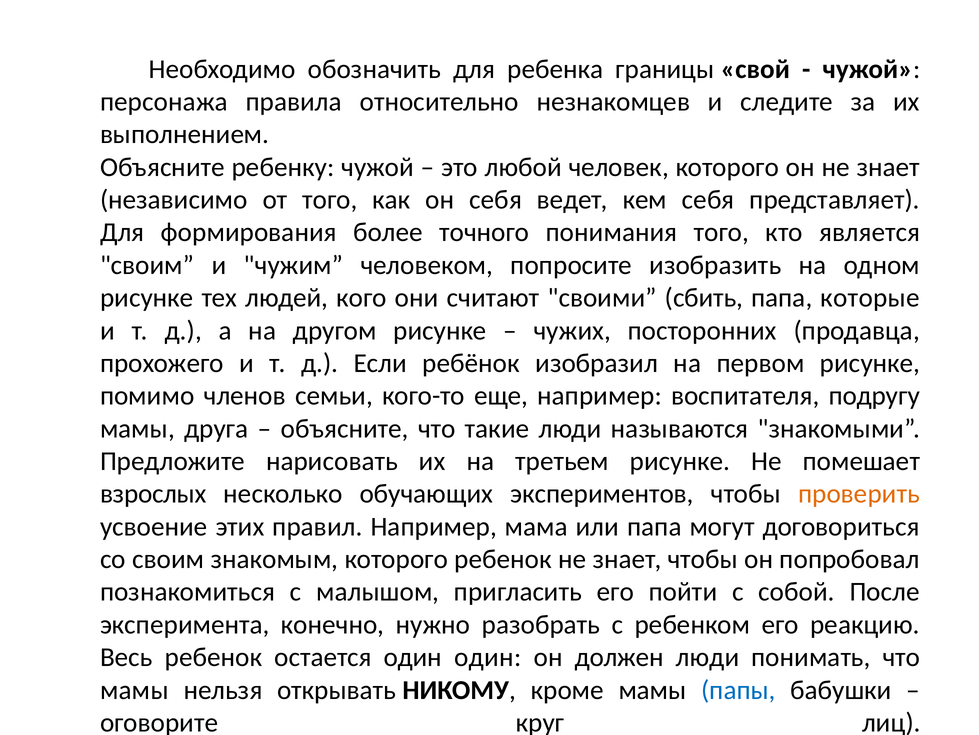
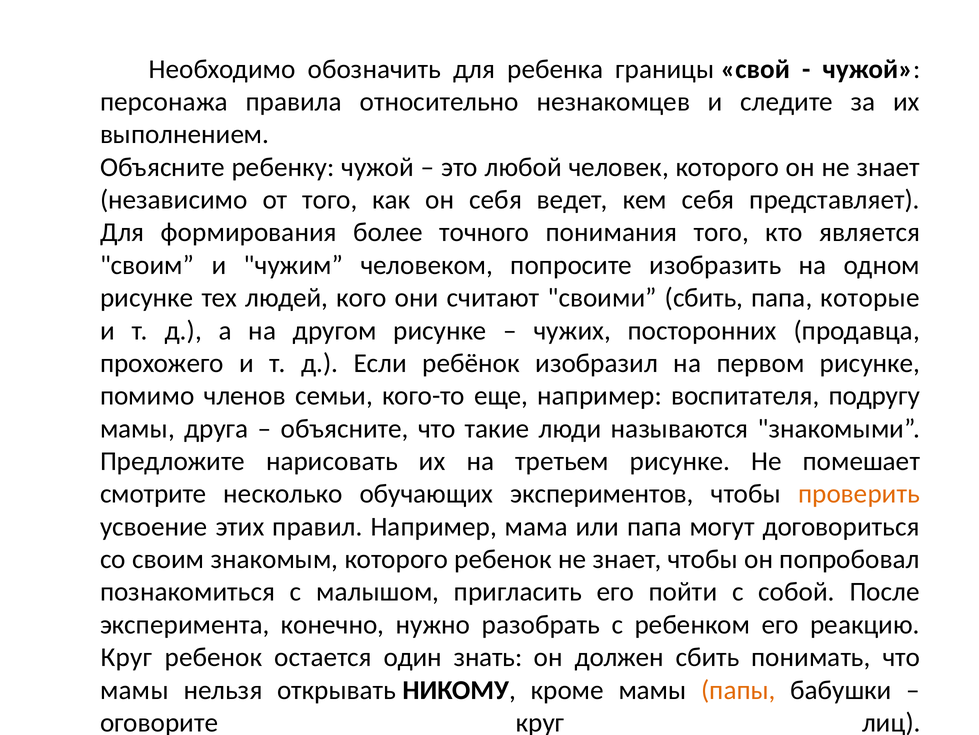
взрослых: взрослых -> смотрите (153, 493)
Весь: Весь -> Круг (126, 657)
один один: один -> знать (488, 657)
должен люди: люди -> сбить (708, 657)
папы colour: blue -> orange (738, 689)
